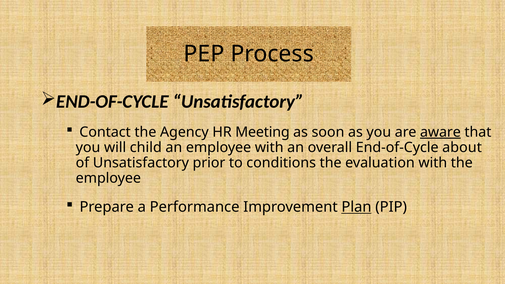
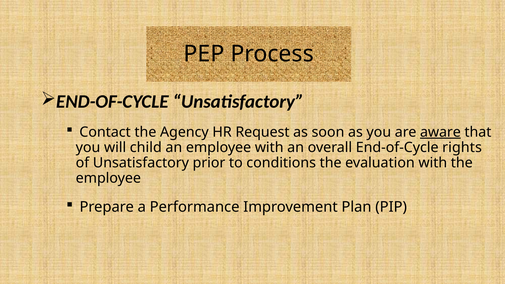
Meeting: Meeting -> Request (262, 132)
about: about -> rights (462, 147)
Plan underline: present -> none (356, 207)
